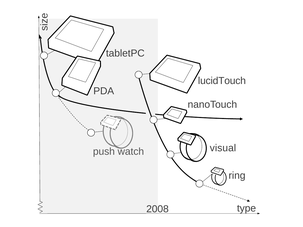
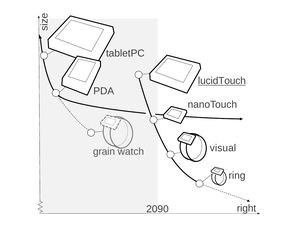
lucidTouch underline: none -> present (222, 81)
push: push -> grain (104, 152)
type: type -> right (247, 209)
2008: 2008 -> 2090 (157, 209)
